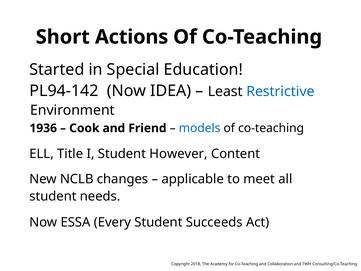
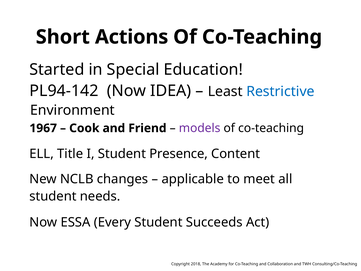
1936: 1936 -> 1967 (43, 128)
models colour: blue -> purple (200, 128)
However: However -> Presence (179, 154)
